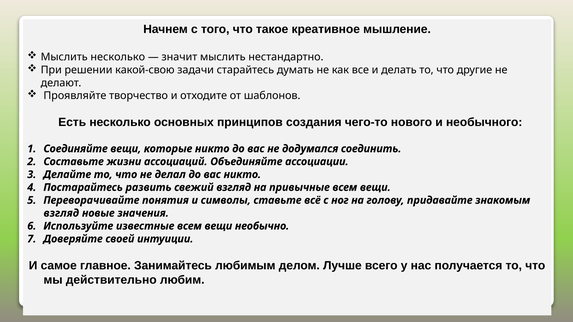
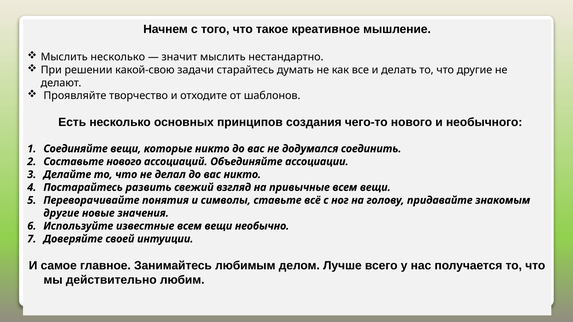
Составьте жизни: жизни -> нового (124, 162)
взгляд: взгляд -> другие (61, 213)
